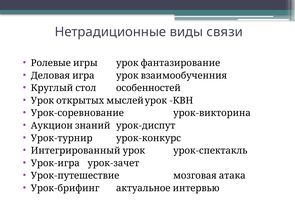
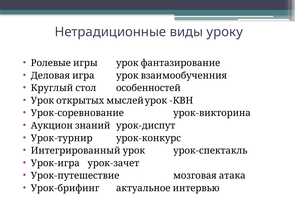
связи: связи -> уроку (225, 32)
